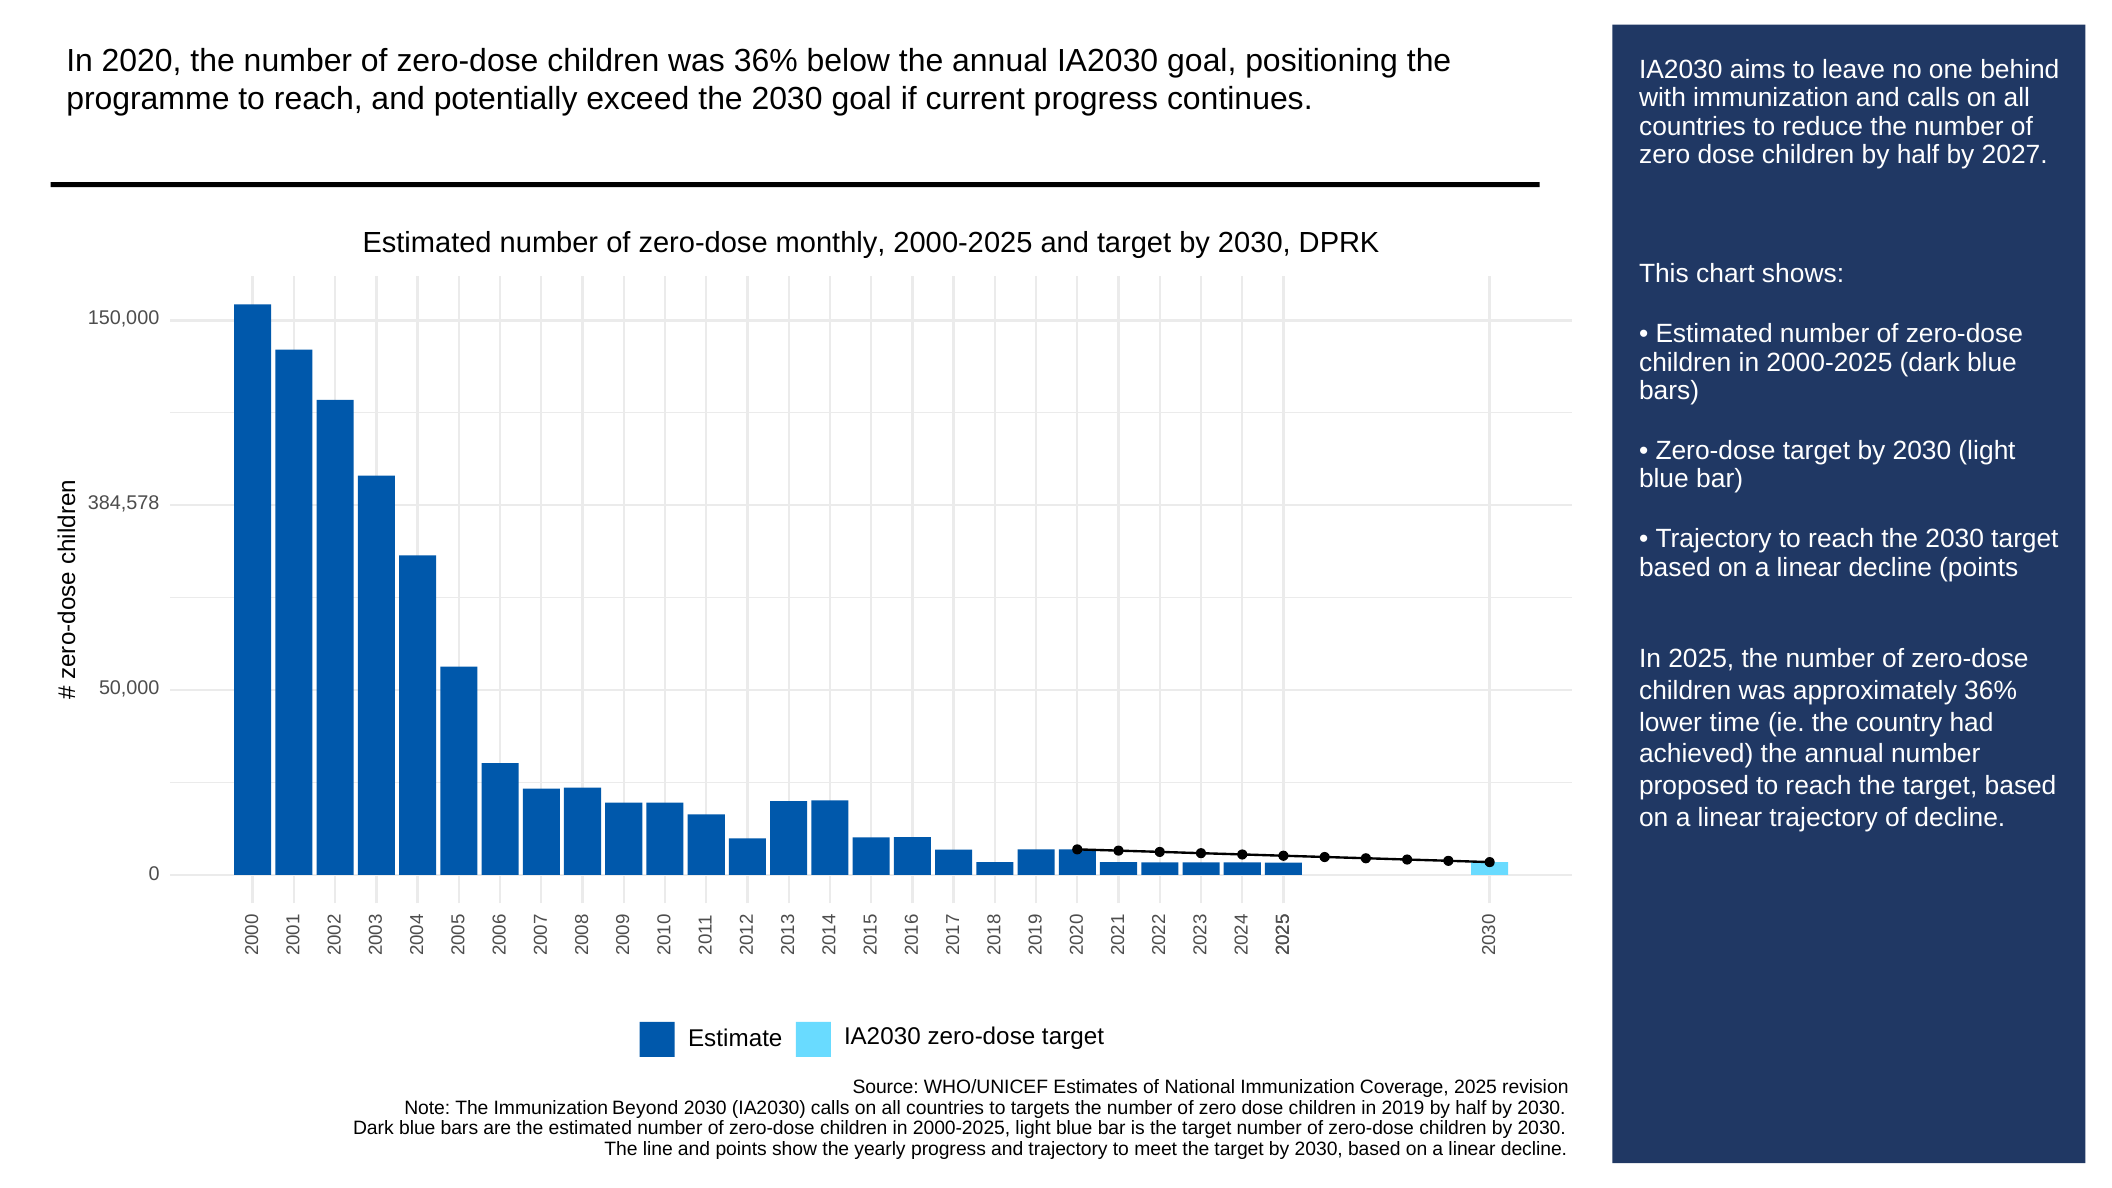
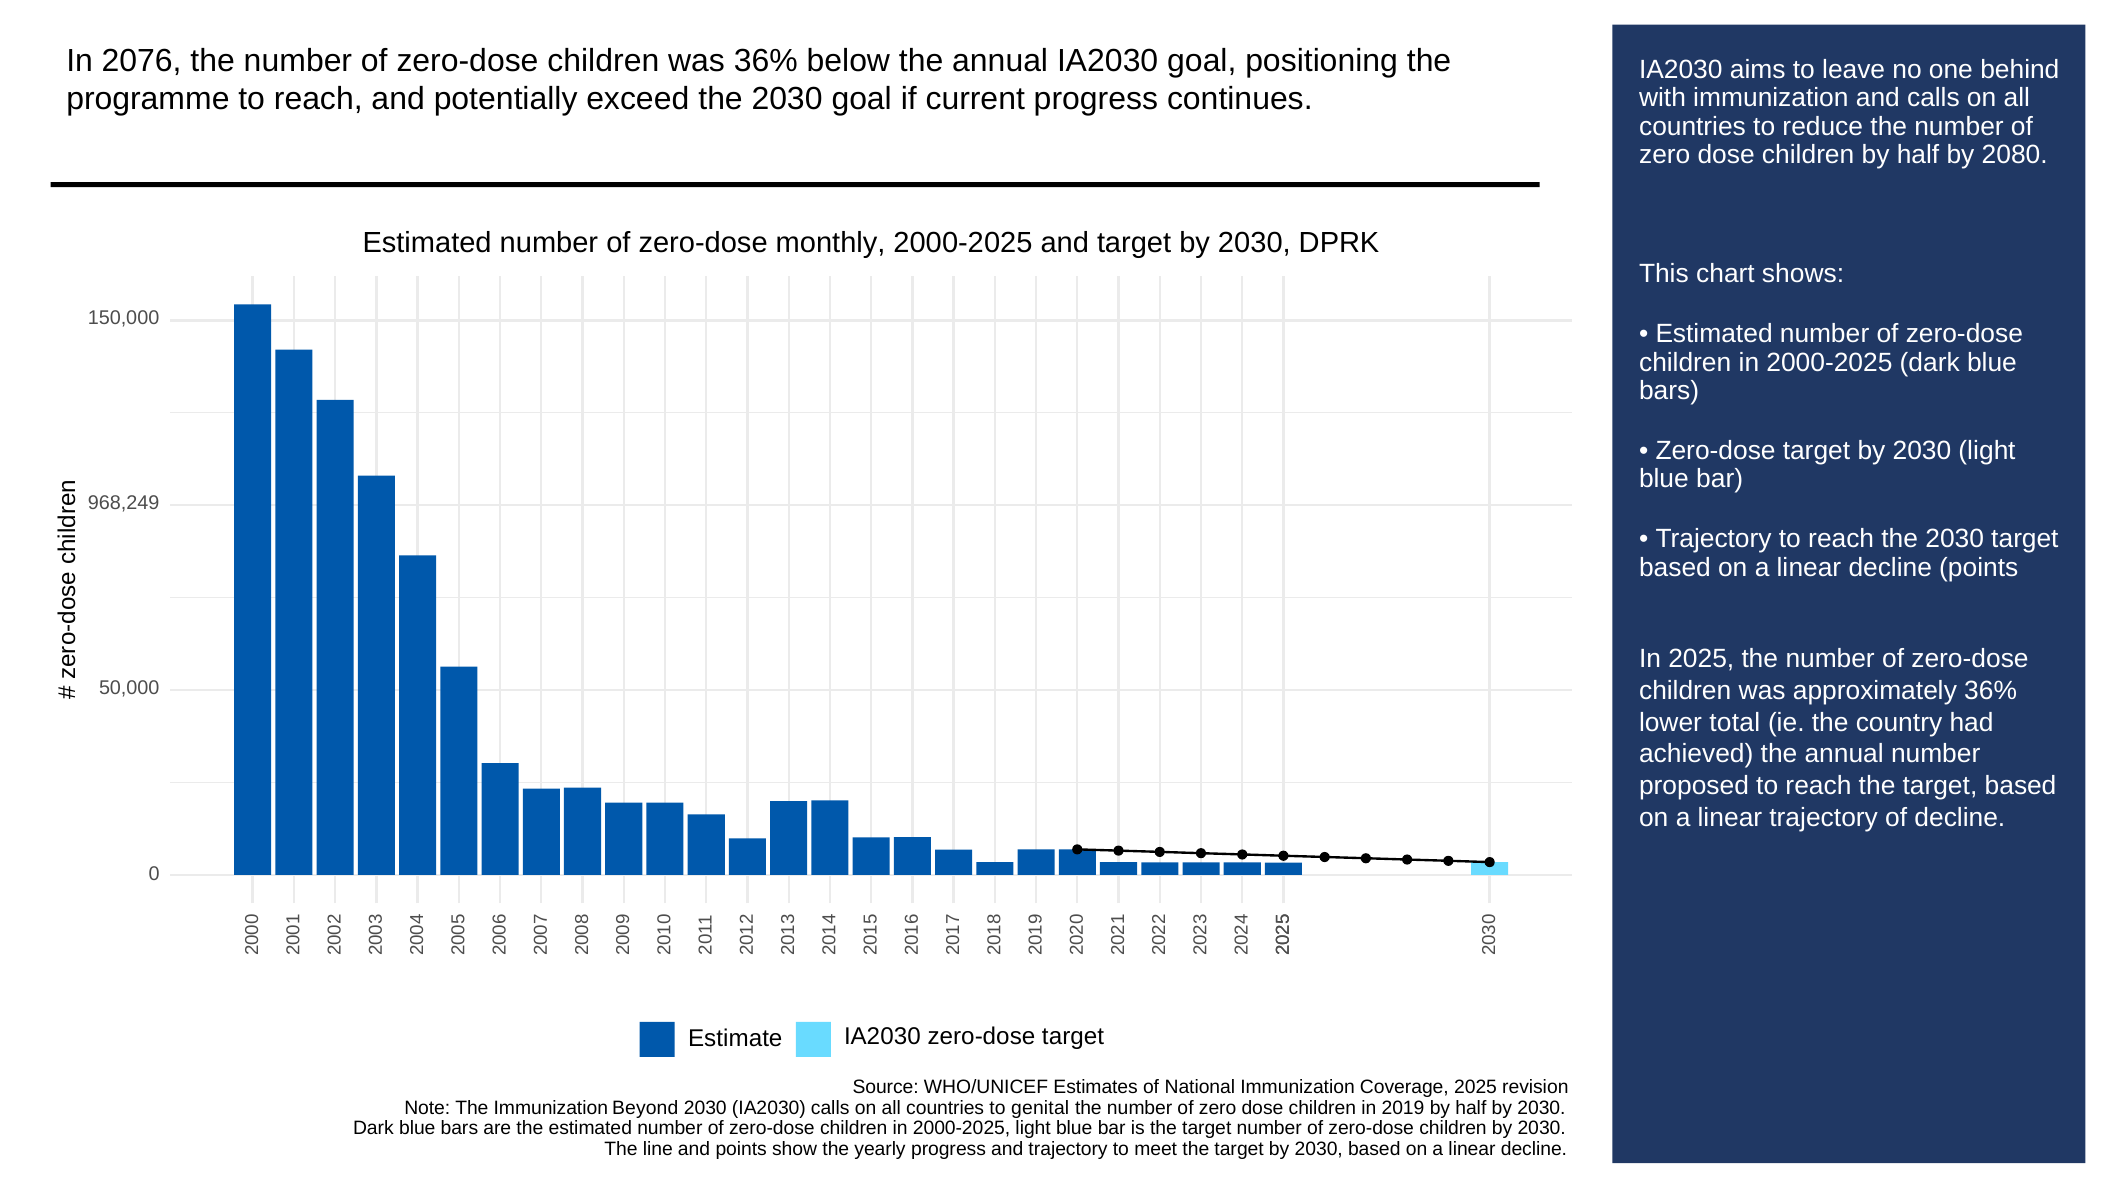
2020: 2020 -> 2076 (142, 61)
2027: 2027 -> 2080 (2015, 155)
384,578: 384,578 -> 968,249 (124, 503)
time: time -> total (1735, 722)
targets: targets -> genital (1040, 1108)
